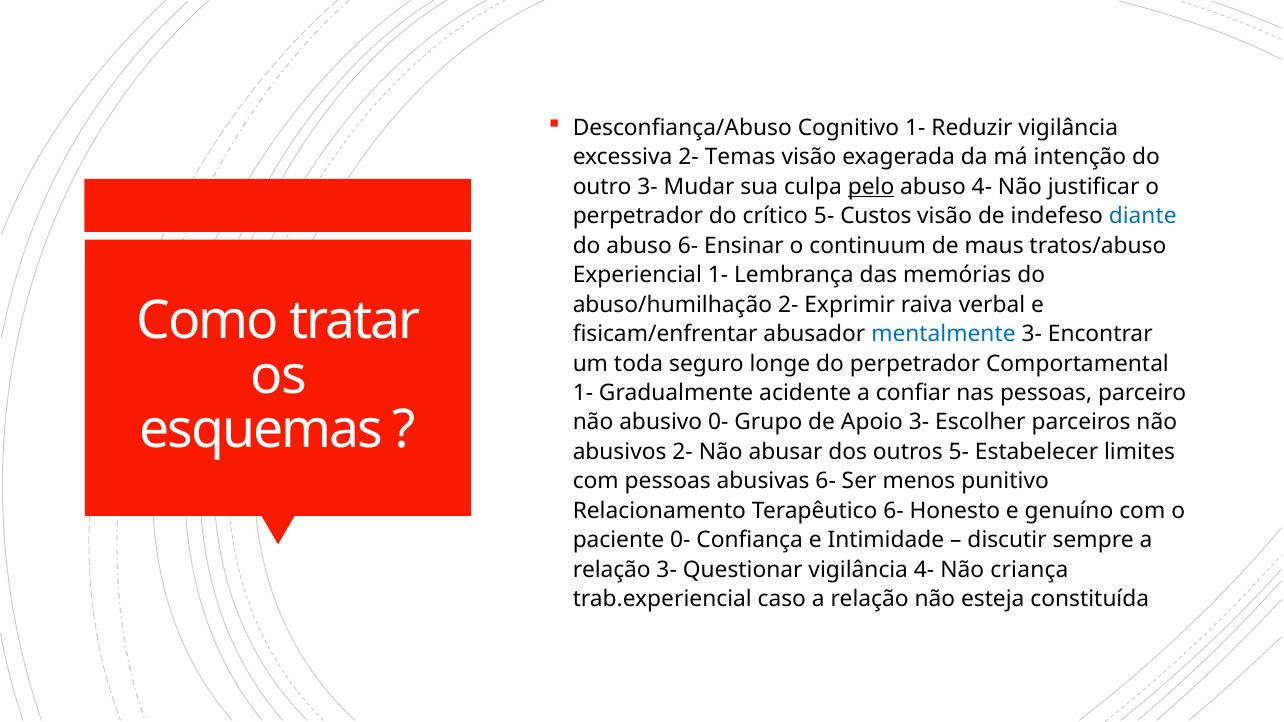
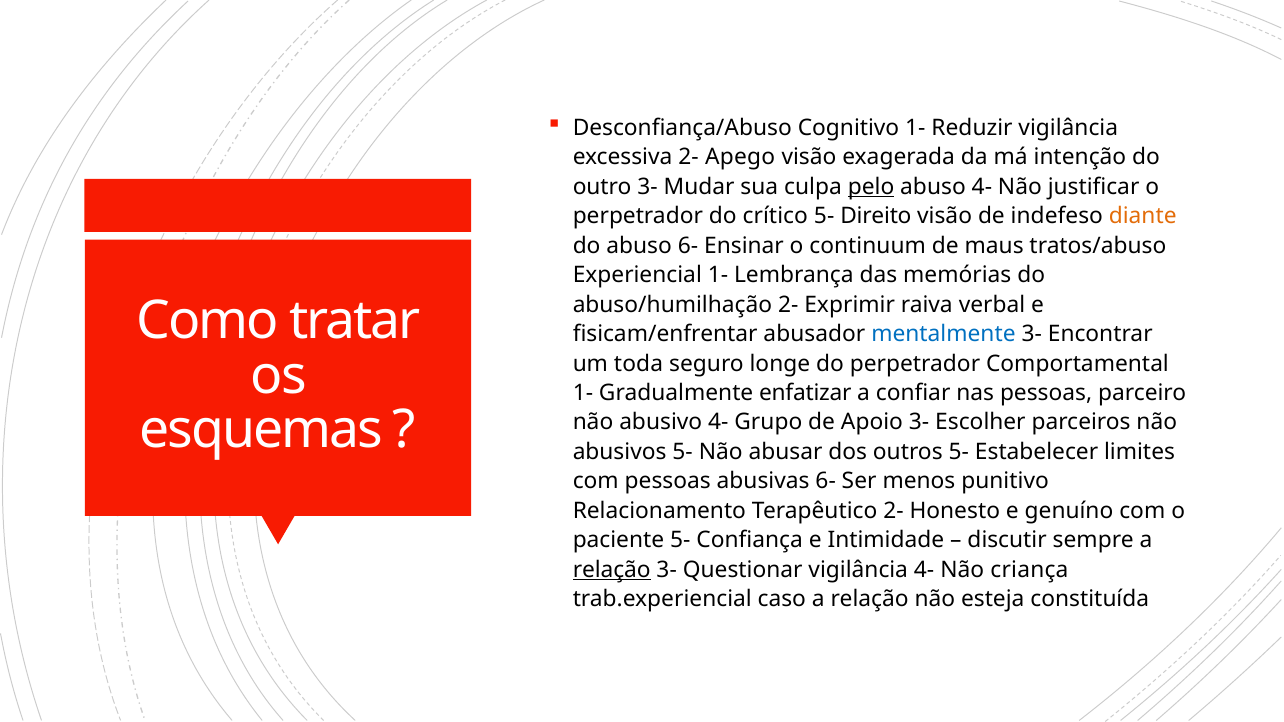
Temas: Temas -> Apego (740, 157)
Custos: Custos -> Direito (876, 216)
diante colour: blue -> orange (1143, 216)
acidente: acidente -> enfatizar (805, 393)
abusivo 0-: 0- -> 4- (718, 423)
abusivos 2-: 2- -> 5- (683, 452)
Terapêutico 6-: 6- -> 2- (893, 511)
paciente 0-: 0- -> 5- (680, 540)
relação underline: none -> present (612, 570)
